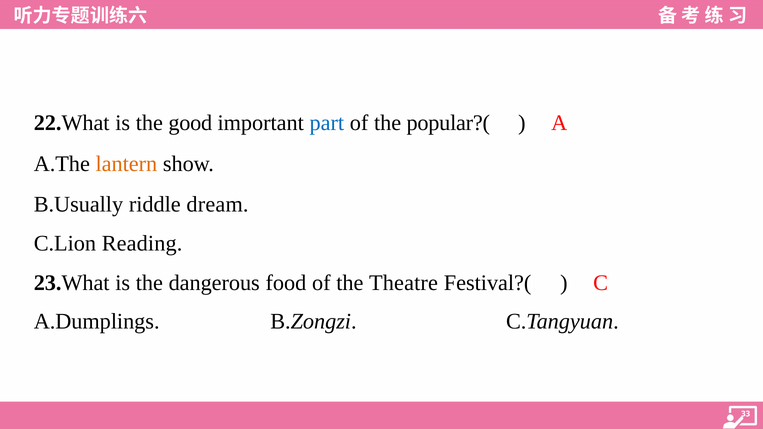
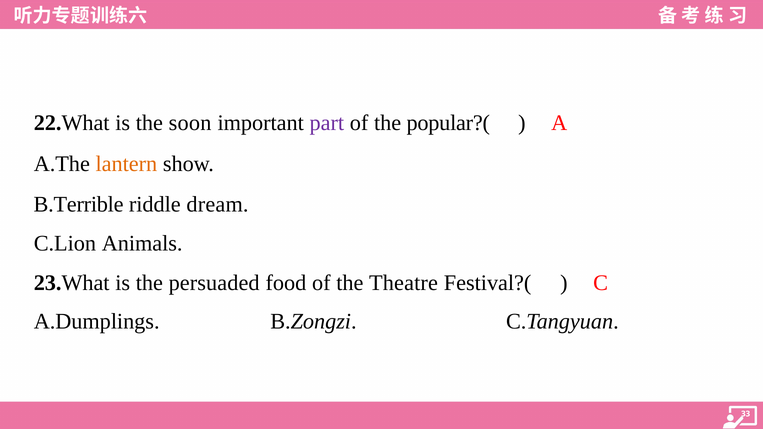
good: good -> soon (190, 123)
part colour: blue -> purple (327, 123)
B.Usually: B.Usually -> B.Terrible (79, 205)
Reading: Reading -> Animals (142, 244)
dangerous: dangerous -> persuaded (214, 283)
